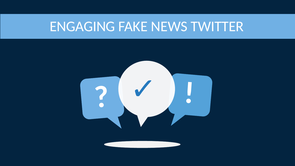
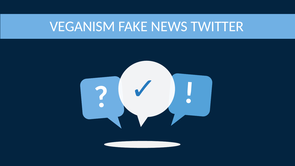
ENGAGING: ENGAGING -> VEGANISM (82, 26)
